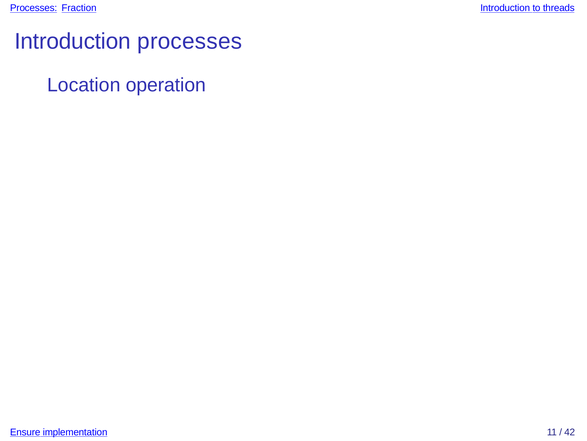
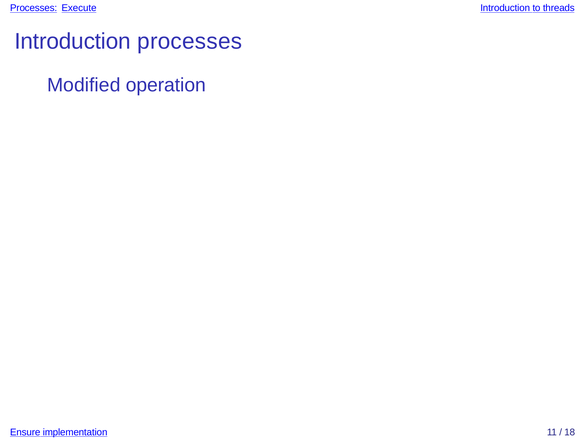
Fraction: Fraction -> Execute (79, 8)
Location: Location -> Modified (84, 85)
42: 42 -> 18 (570, 432)
